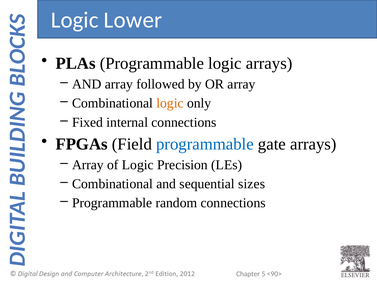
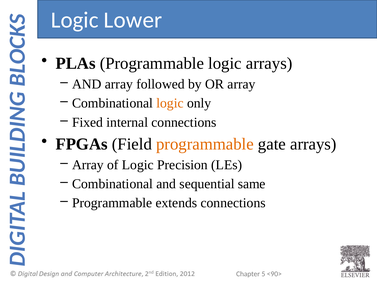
programmable colour: blue -> orange (205, 144)
sizes: sizes -> same (252, 184)
random: random -> extends (176, 203)
